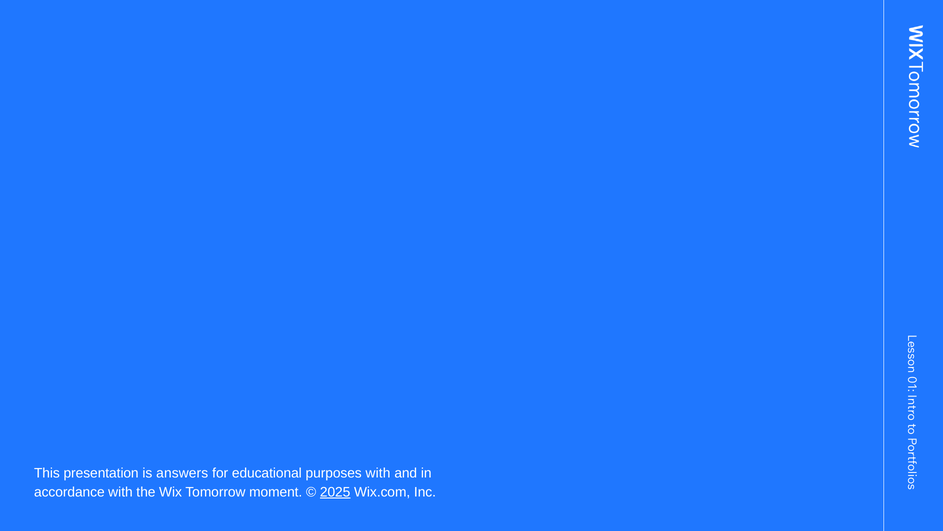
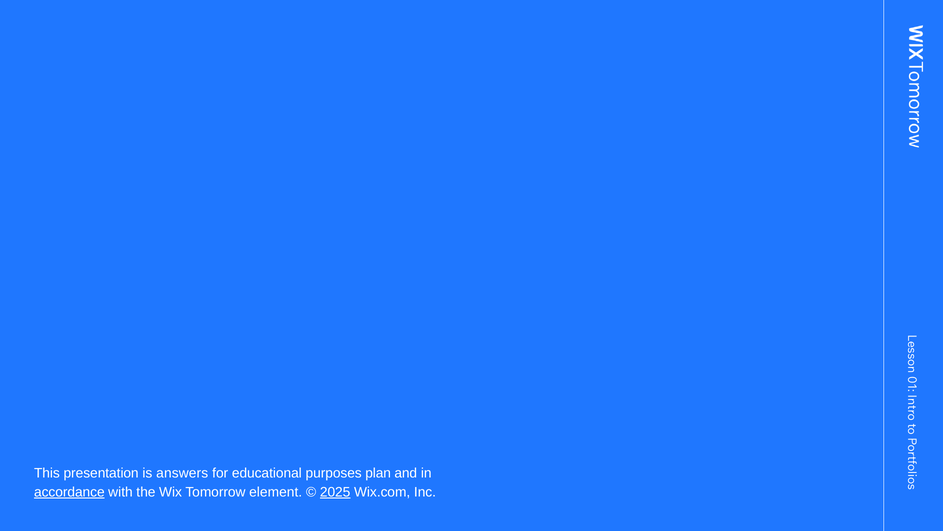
purposes with: with -> plan (378, 473)
accordance underline: none -> present (69, 492)
moment: moment -> element (276, 492)
